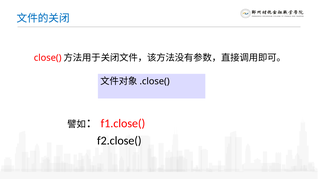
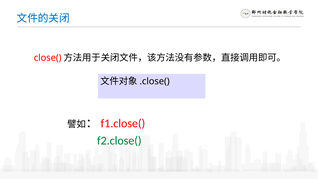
f2.close( colour: black -> green (119, 141)
